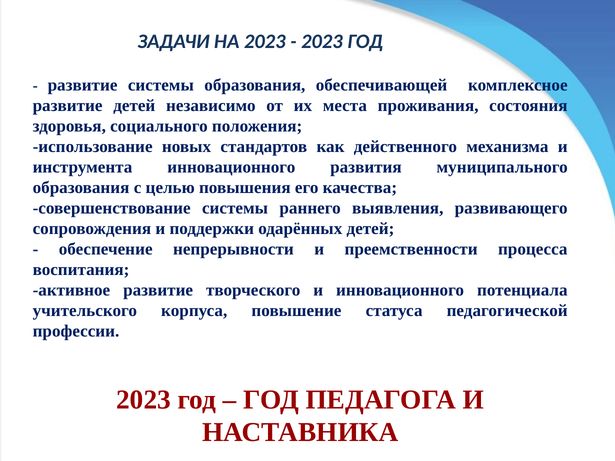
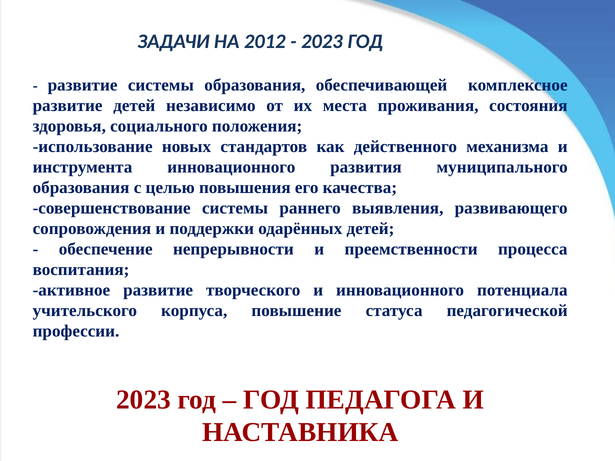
НА 2023: 2023 -> 2012 (265, 41)
